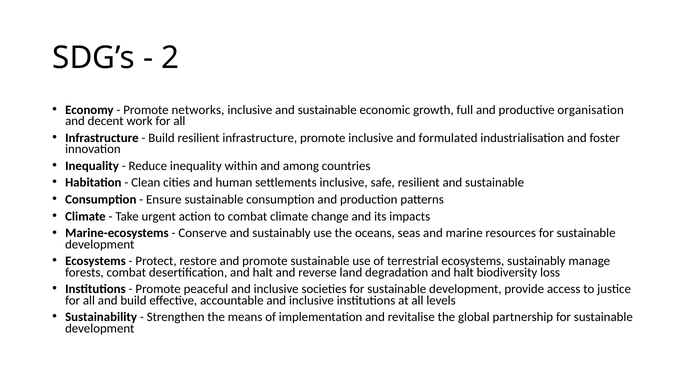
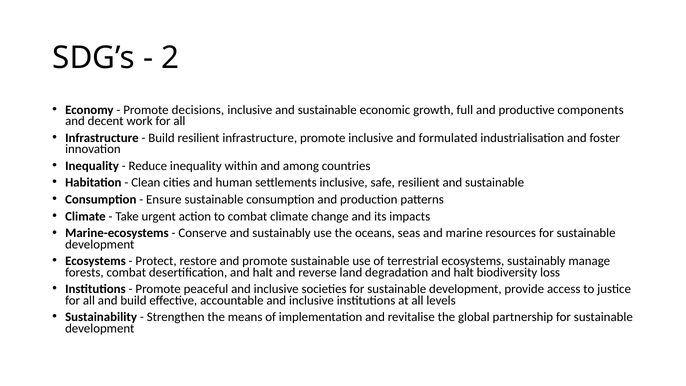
networks: networks -> decisions (198, 110)
organisation: organisation -> components (591, 110)
